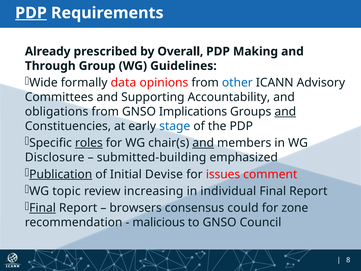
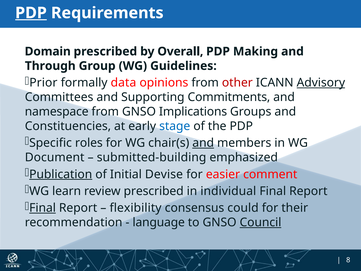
Already: Already -> Domain (48, 51)
Wide: Wide -> Prior (43, 83)
other colour: blue -> red (237, 83)
Advisory underline: none -> present (321, 83)
Accountability: Accountability -> Commitments (229, 97)
obligations: obligations -> namespace (57, 112)
and underline: present -> none (285, 112)
roles underline: present -> none (89, 143)
Disclosure: Disclosure -> Document (55, 157)
issues: issues -> easier (223, 174)
topic: topic -> learn (67, 191)
review increasing: increasing -> prescribed (154, 191)
browsers: browsers -> flexibility (136, 208)
zone: zone -> their (295, 208)
malicious: malicious -> language (159, 222)
Council underline: none -> present (261, 222)
